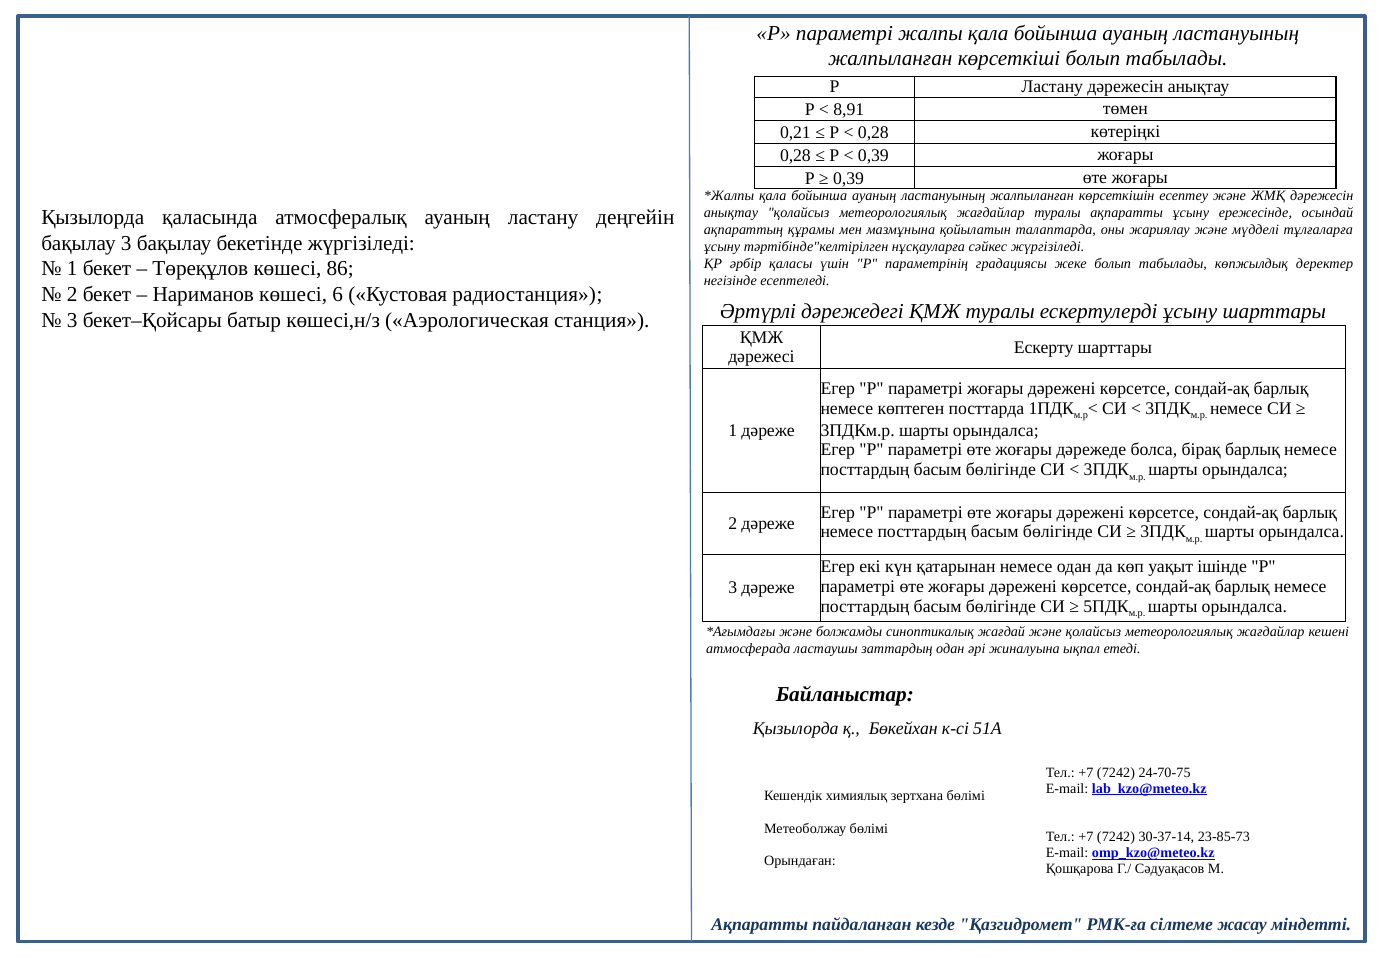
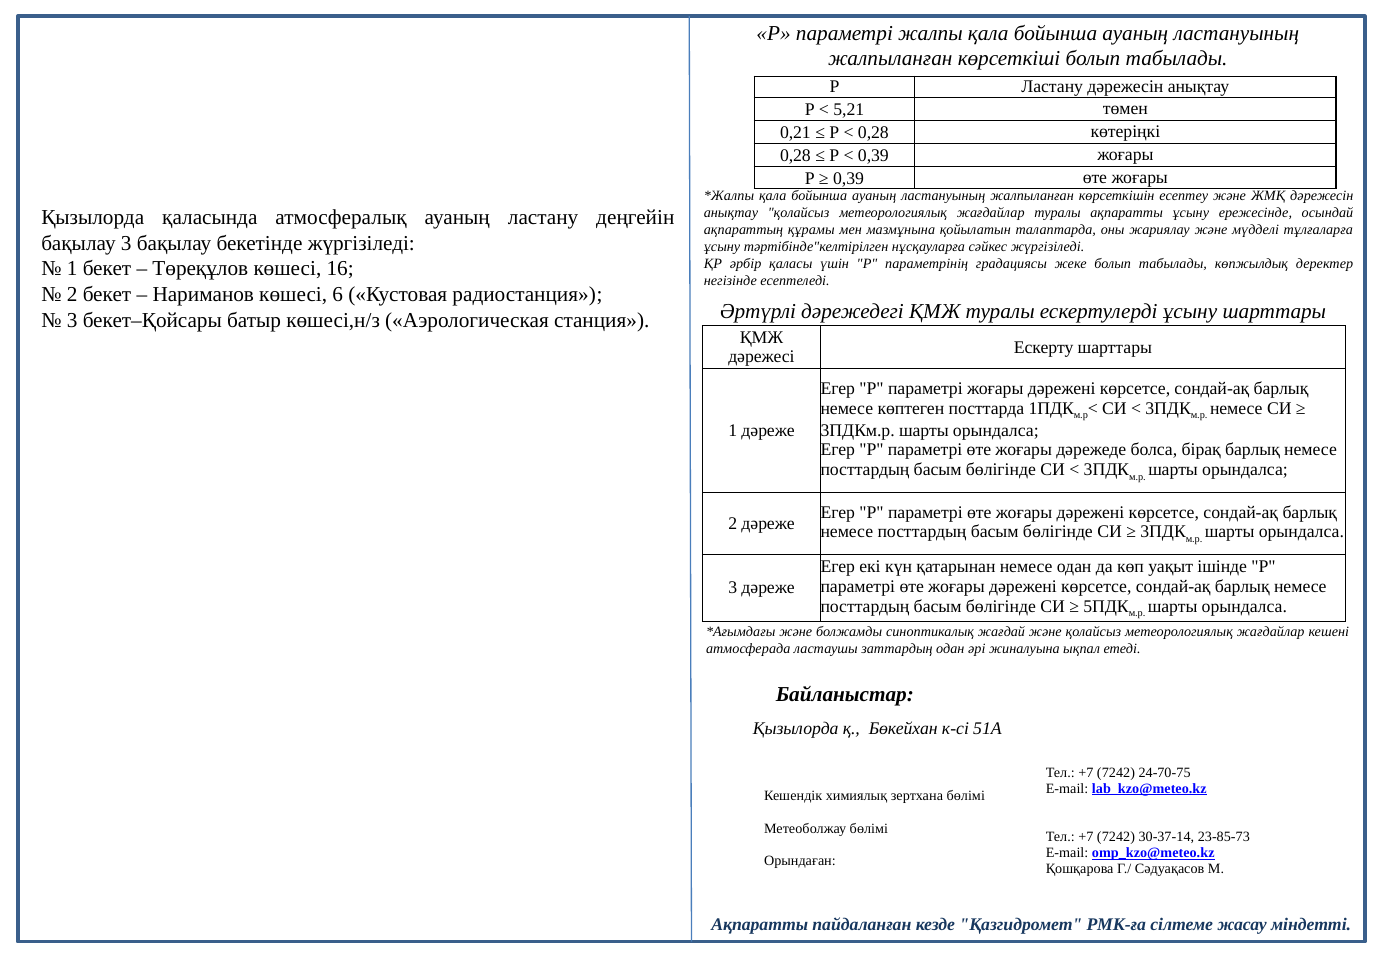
8,91: 8,91 -> 5,21 (849, 110)
86: 86 -> 16 (340, 269)
